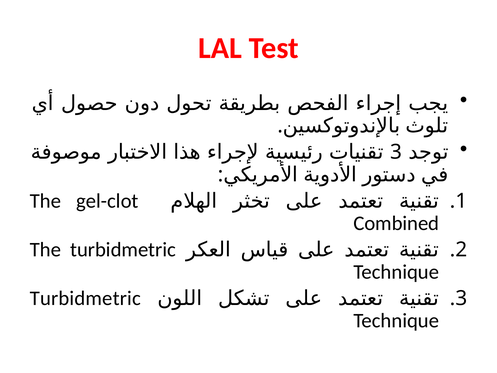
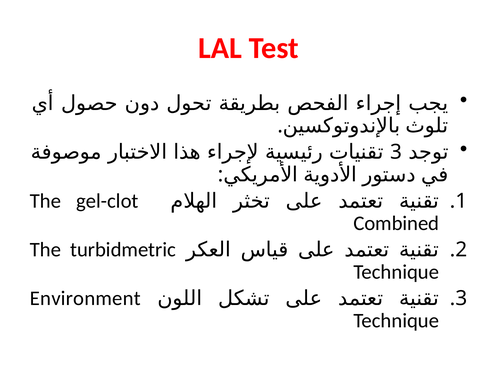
Turbidmetric: Turbidmetric -> Environment (85, 298)
